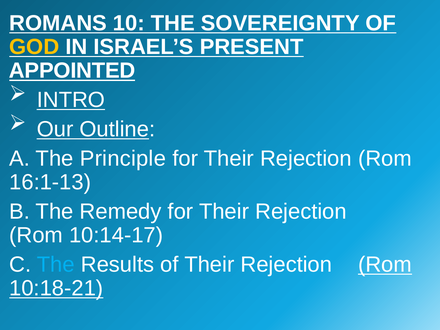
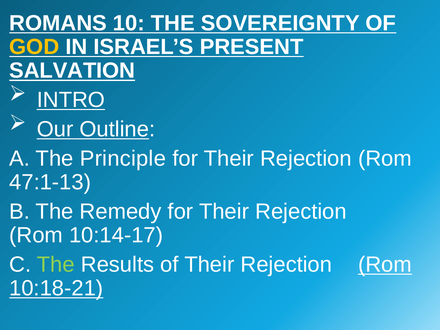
APPOINTED: APPOINTED -> SALVATION (72, 71)
16:1-13: 16:1-13 -> 47:1-13 (50, 182)
The colour: light blue -> light green (56, 264)
